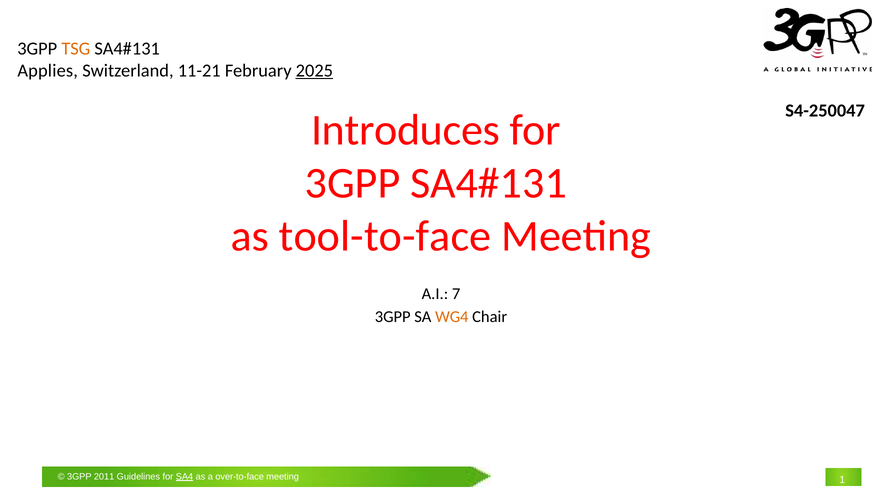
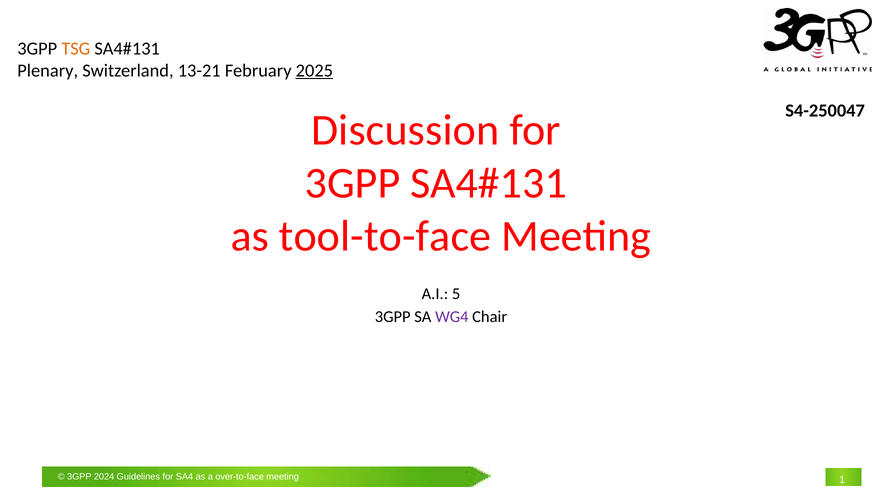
Applies: Applies -> Plenary (48, 71)
11-21: 11-21 -> 13-21 (199, 71)
Introduces: Introduces -> Discussion (405, 130)
7: 7 -> 5 (456, 294)
WG4 colour: orange -> purple (452, 317)
2011: 2011 -> 2024 (104, 477)
SA4 underline: present -> none (184, 477)
